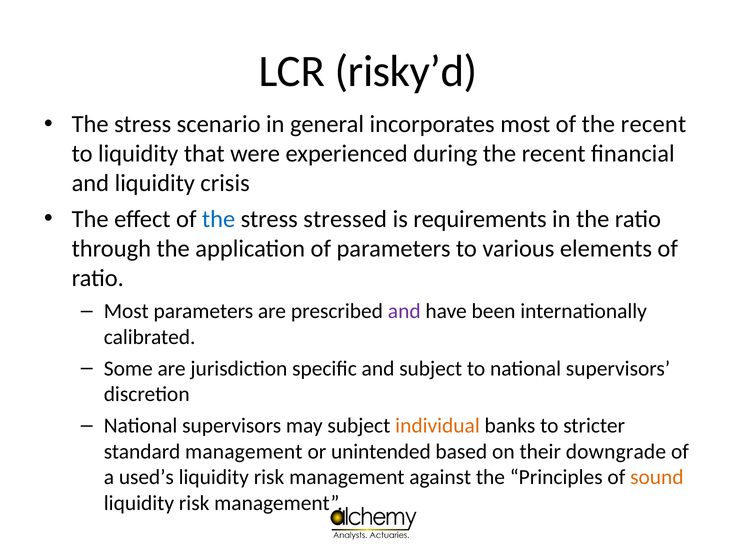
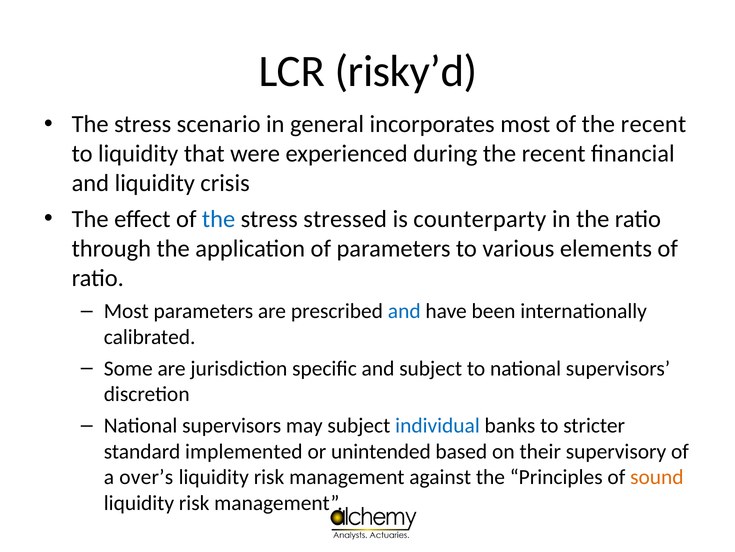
requirements: requirements -> counterparty (480, 219)
and colour: purple -> blue (404, 311)
individual colour: orange -> blue (438, 425)
standard management: management -> implemented (244, 451)
downgrade: downgrade -> supervisory (616, 451)
used’s: used’s -> over’s (146, 477)
